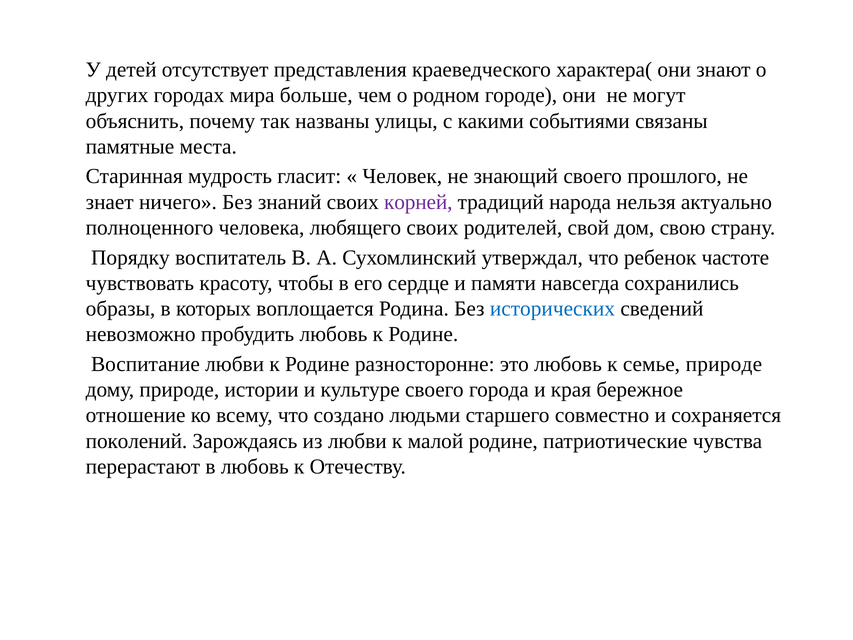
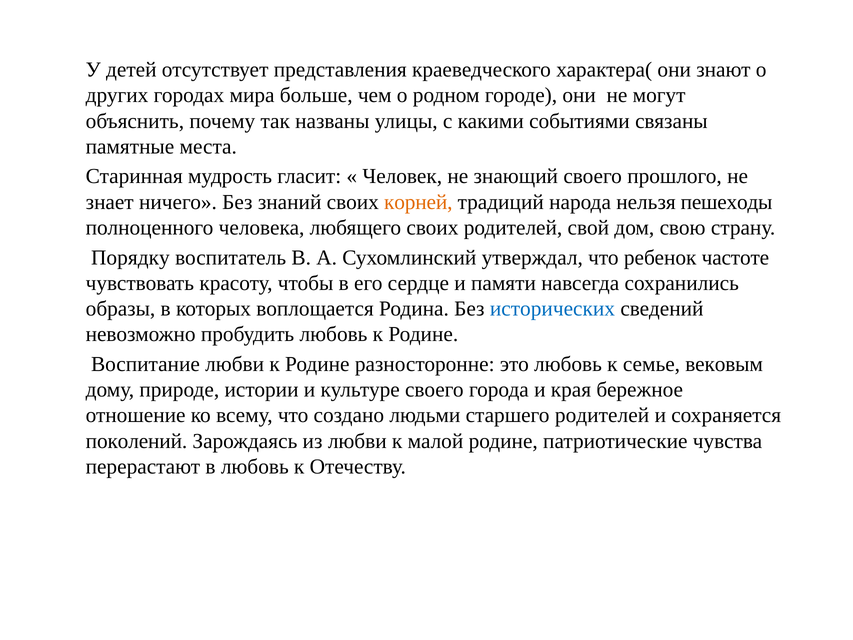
корней colour: purple -> orange (418, 202)
актуально: актуально -> пешеходы (727, 202)
семье природе: природе -> вековым (724, 364)
старшего совместно: совместно -> родителей (602, 415)
